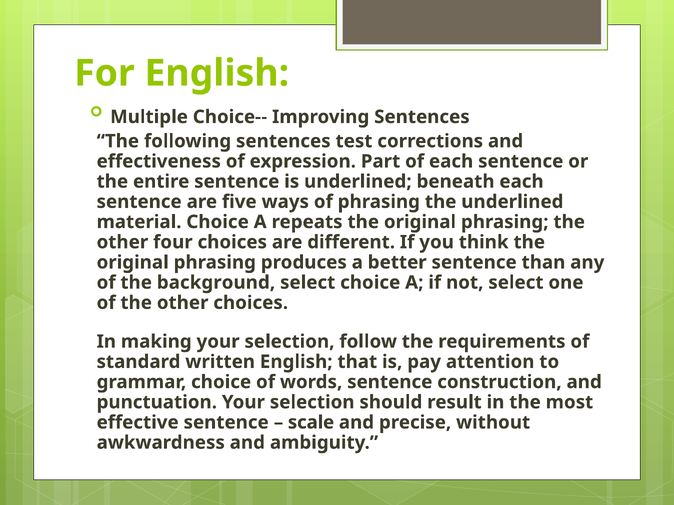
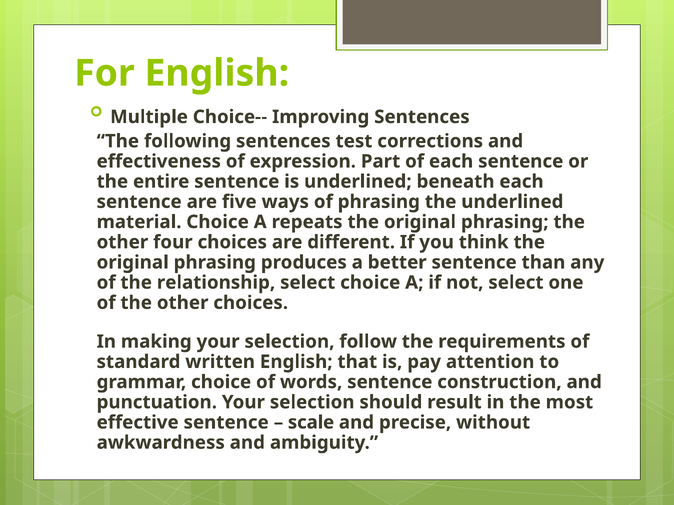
background: background -> relationship (216, 283)
